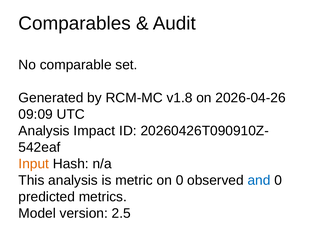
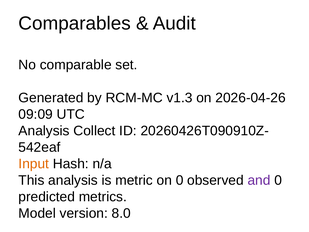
v1.8: v1.8 -> v1.3 (180, 98)
Impact: Impact -> Collect (94, 131)
and colour: blue -> purple (259, 180)
2.5: 2.5 -> 8.0 (121, 213)
